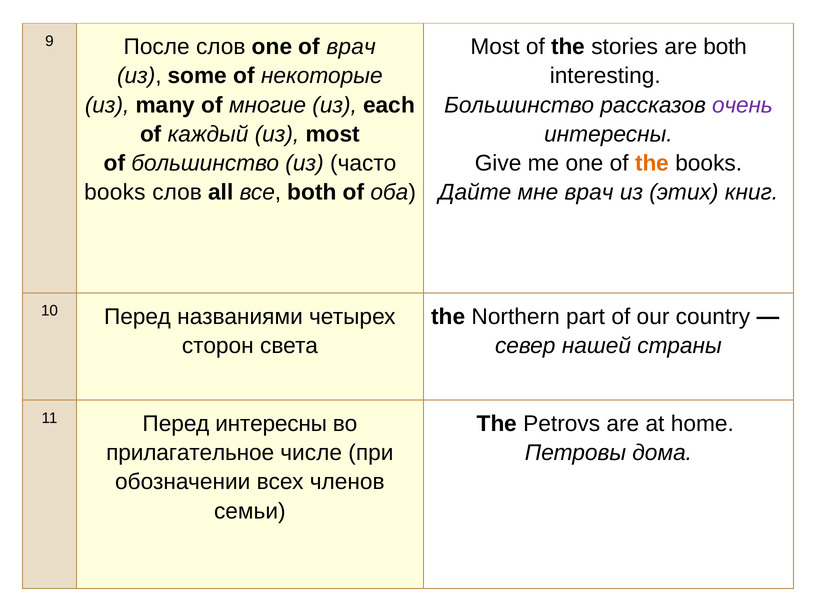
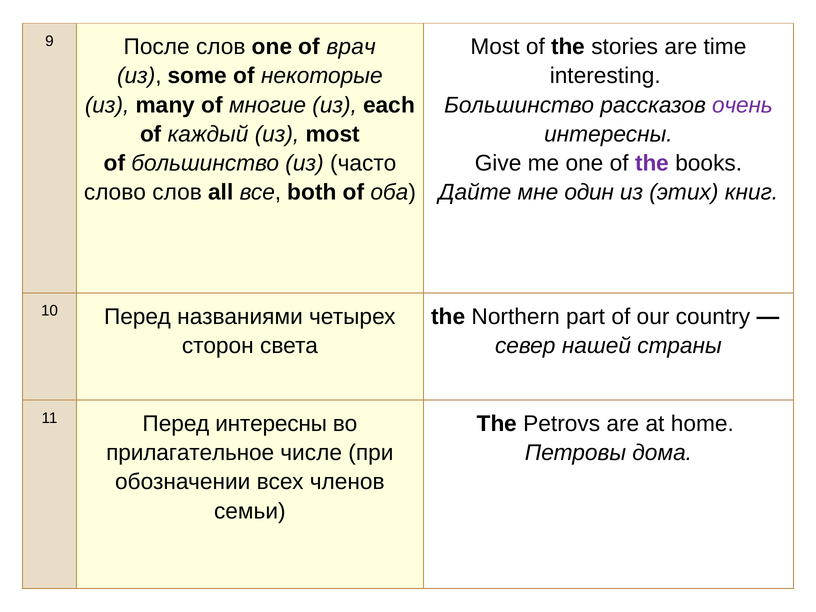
are both: both -> time (725, 47)
the colour: orange -> purple (652, 163)
books: books -> слово (115, 192)
мне врач: врач -> один (589, 192)
